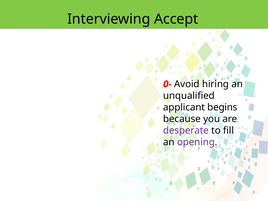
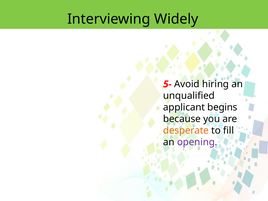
Accept: Accept -> Widely (176, 19)
0-: 0- -> 5- (167, 84)
desperate colour: purple -> orange (186, 131)
